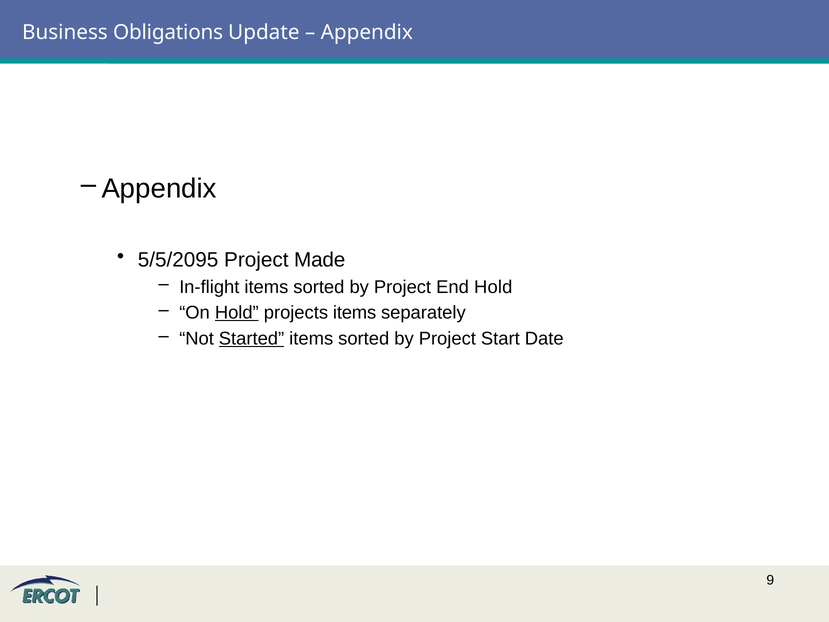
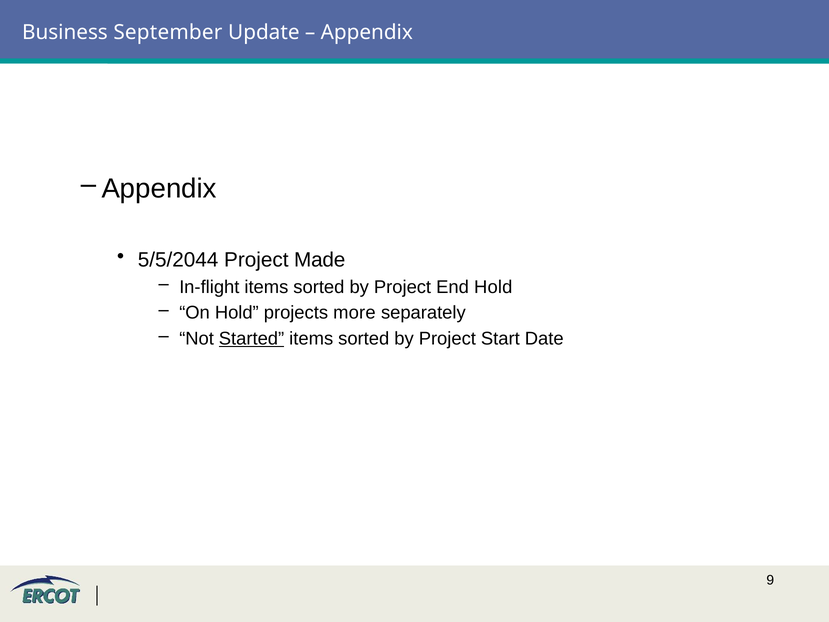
Obligations: Obligations -> September (168, 33)
5/5/2095: 5/5/2095 -> 5/5/2044 (178, 260)
Hold underline: present -> none (237, 313)
projects items: items -> more (354, 313)
